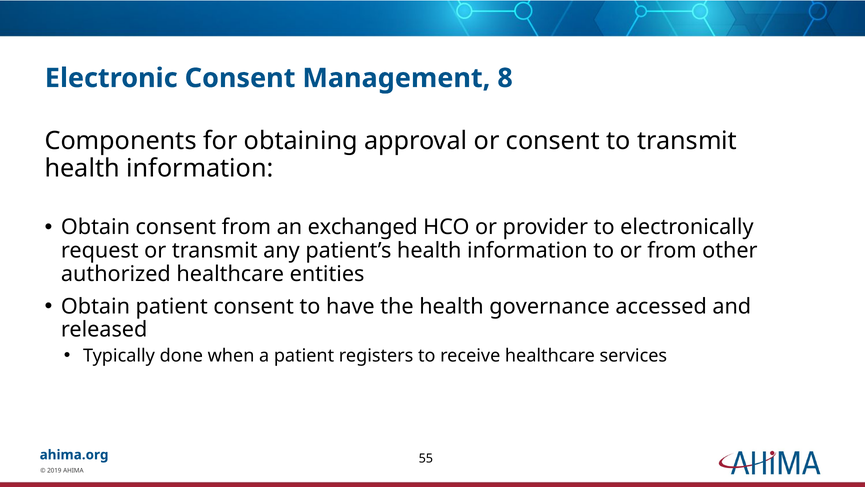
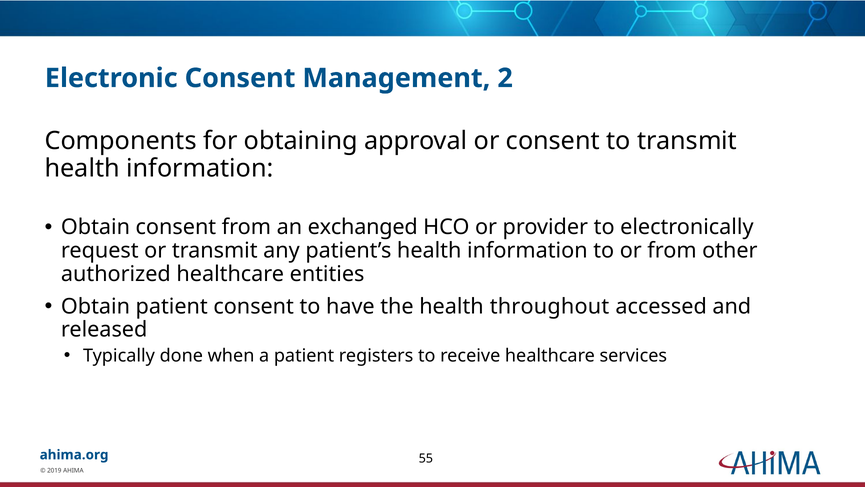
8: 8 -> 2 (505, 78)
governance: governance -> throughout (549, 306)
